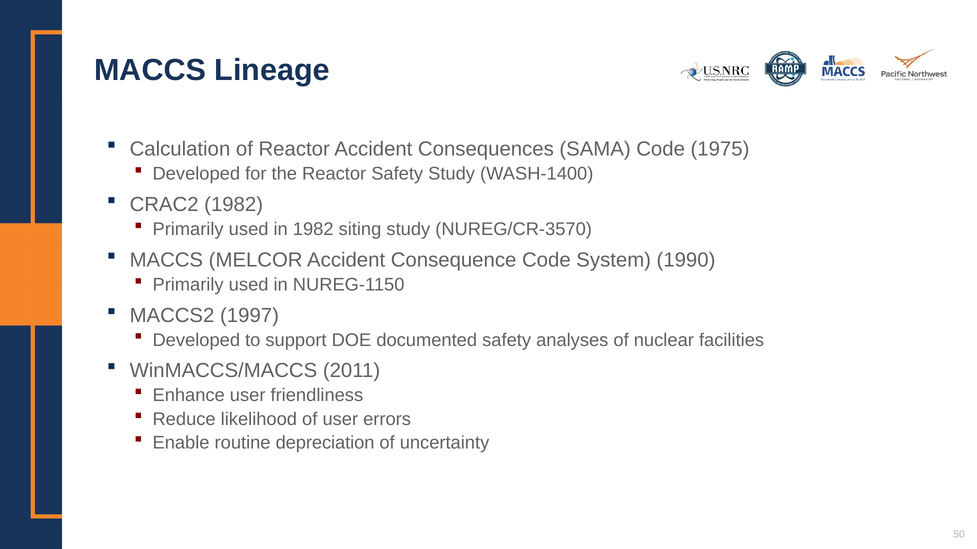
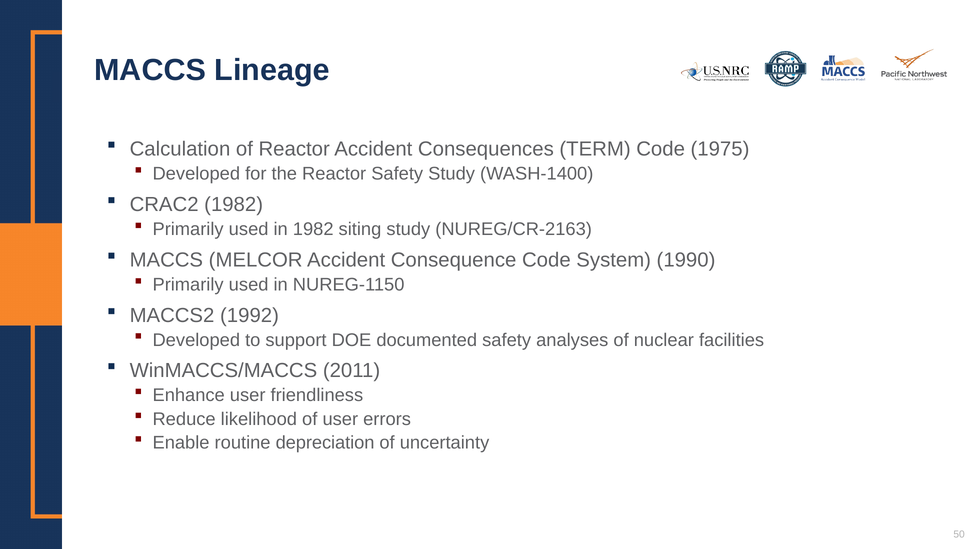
SAMA: SAMA -> TERM (595, 149)
NUREG/CR-3570: NUREG/CR-3570 -> NUREG/CR-2163 (514, 230)
1997: 1997 -> 1992 (250, 316)
